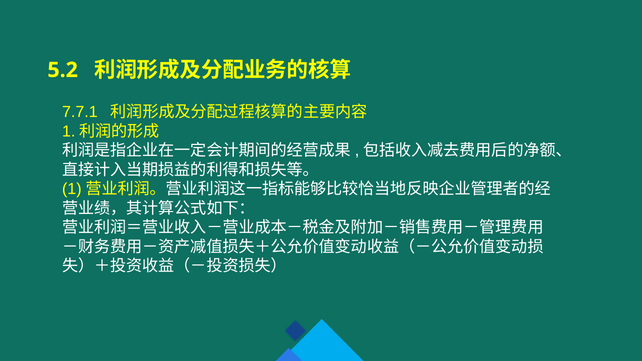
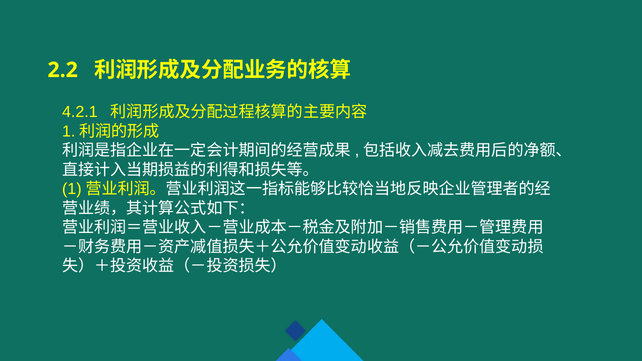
5.2: 5.2 -> 2.2 (63, 70)
7.7.1: 7.7.1 -> 4.2.1 (80, 112)
